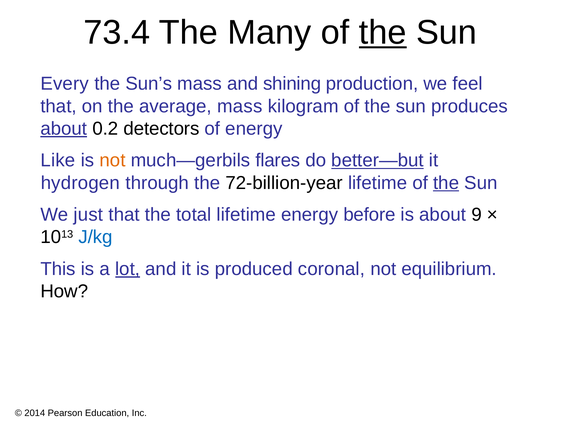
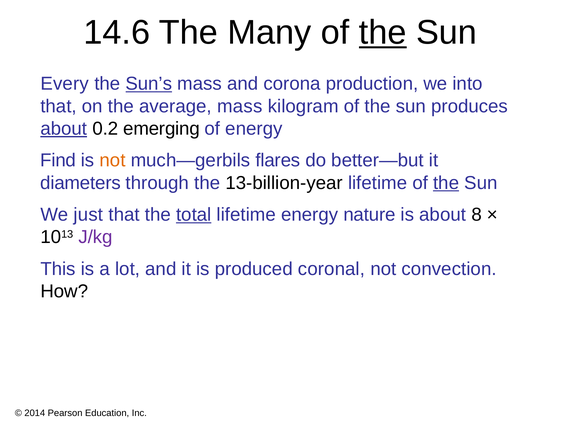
73.4: 73.4 -> 14.6 (117, 33)
Sun’s underline: none -> present (149, 84)
shining: shining -> corona (292, 84)
feel: feel -> into (468, 84)
detectors: detectors -> emerging (162, 129)
Like: Like -> Find (58, 160)
better—but underline: present -> none (378, 160)
hydrogen: hydrogen -> diameters (81, 183)
72-billion-year: 72-billion-year -> 13-billion-year (284, 183)
total underline: none -> present (194, 215)
before: before -> nature (369, 215)
9: 9 -> 8 (477, 215)
J/kg colour: blue -> purple (96, 237)
lot underline: present -> none (128, 269)
equilibrium: equilibrium -> convection (449, 269)
